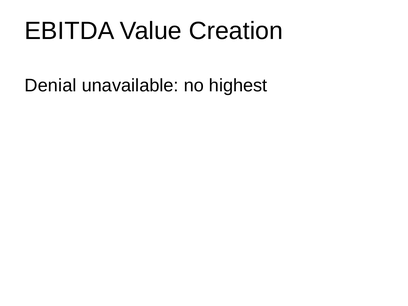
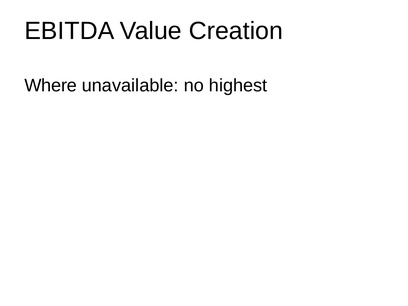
Denial: Denial -> Where (51, 86)
